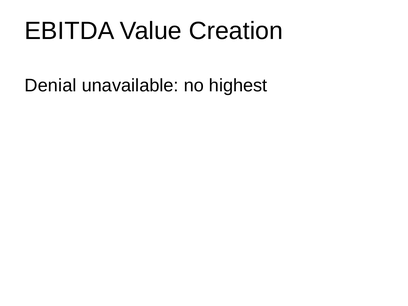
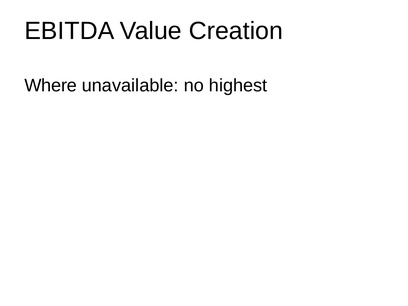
Denial: Denial -> Where (51, 86)
